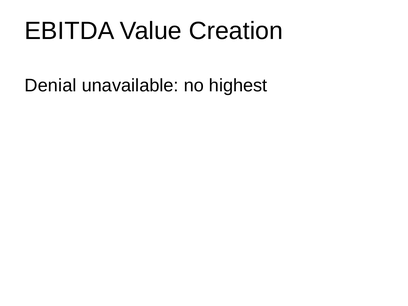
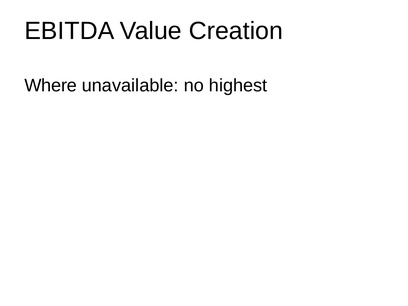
Denial: Denial -> Where (51, 86)
